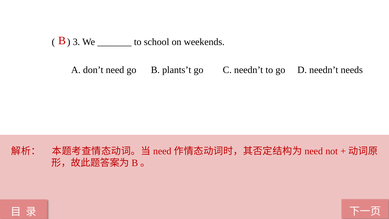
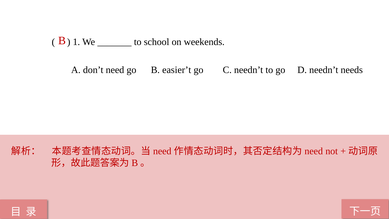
3: 3 -> 1 (76, 42)
plants’t: plants’t -> easier’t (177, 70)
